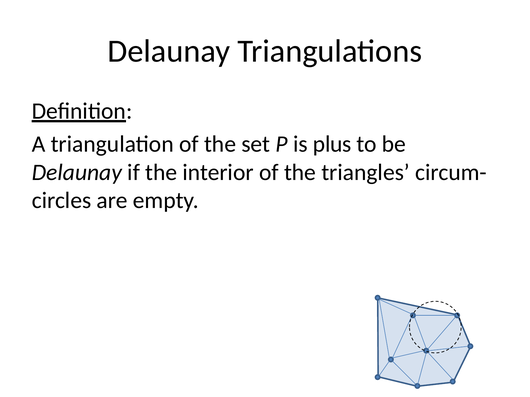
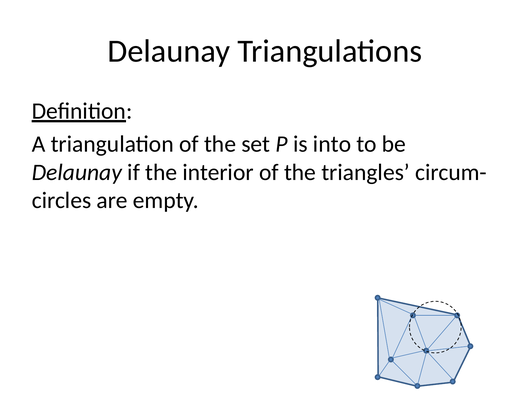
plus: plus -> into (332, 144)
